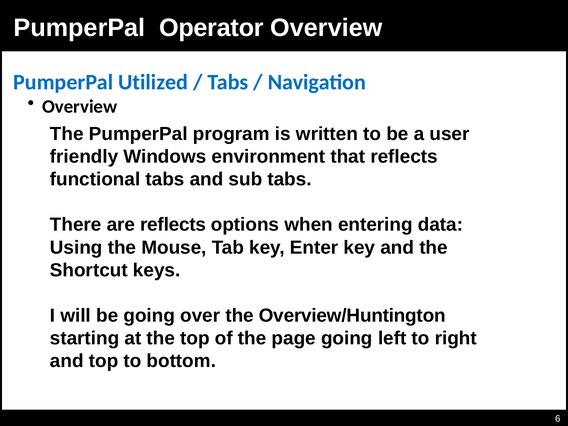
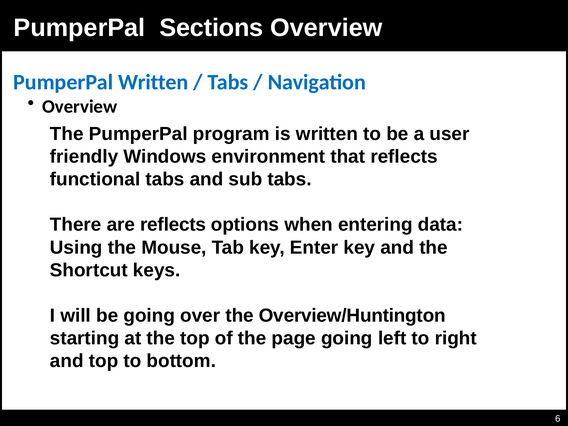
Operator: Operator -> Sections (211, 28)
PumperPal Utilized: Utilized -> Written (153, 82)
